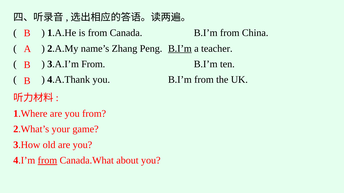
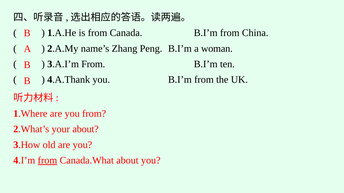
B.I’m underline: present -> none (180, 49)
teacher: teacher -> woman (217, 49)
your game: game -> about (86, 129)
